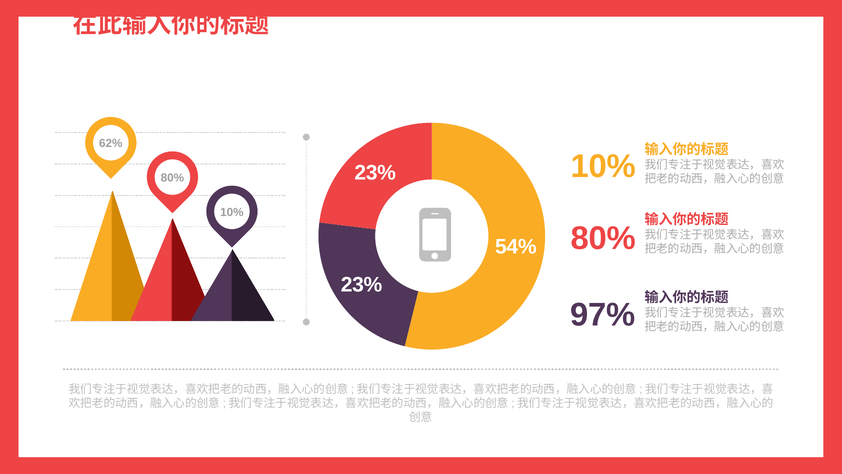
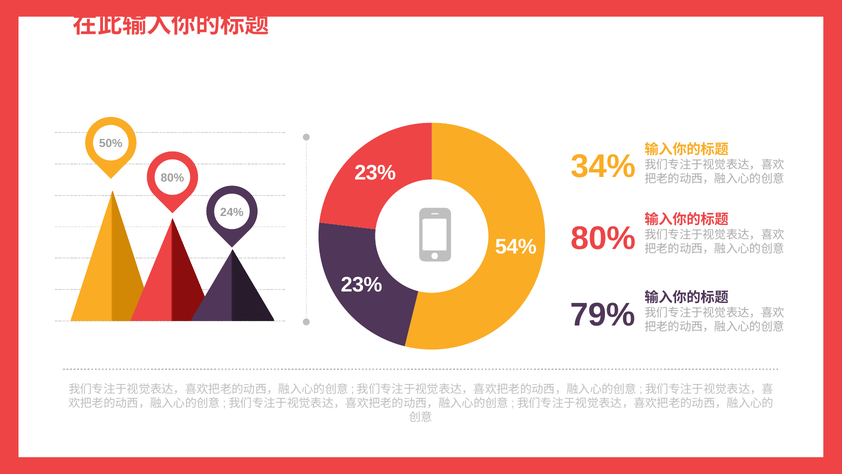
62%: 62% -> 50% (111, 143)
10%: 10% -> 34% (603, 166)
10%: 10% -> 24% (232, 212)
97%: 97% -> 79% (603, 315)
